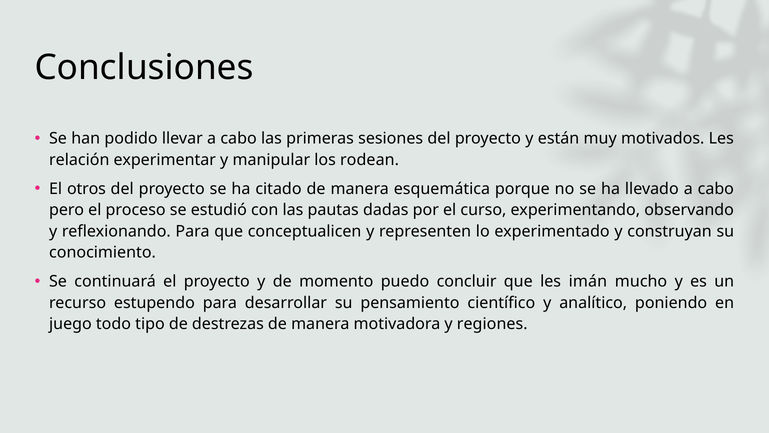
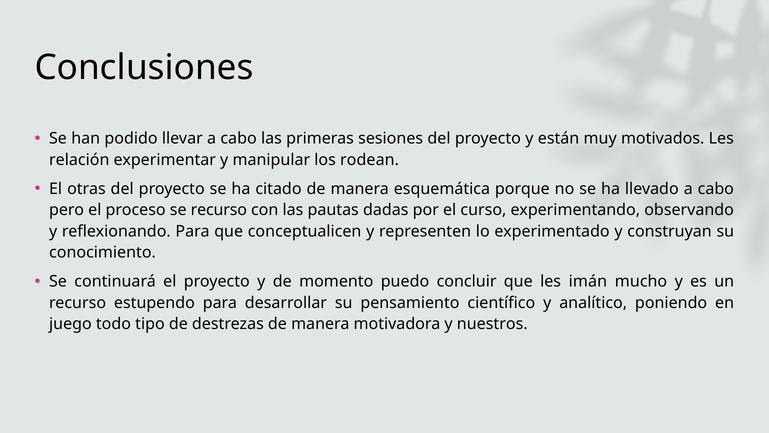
otros: otros -> otras (86, 189)
se estudió: estudió -> recurso (219, 210)
regiones: regiones -> nuestros (492, 324)
